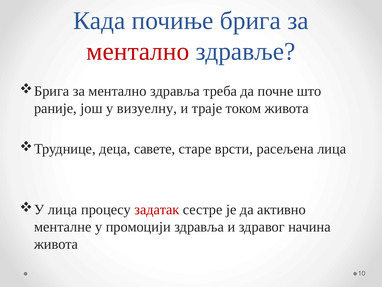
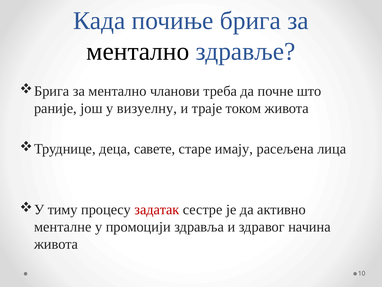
ментално colour: red -> black (138, 51)
ментално здравља: здравља -> чланови (175, 91)
врсти: врсти -> имају (234, 149)
лица: лица -> тиму (63, 209)
